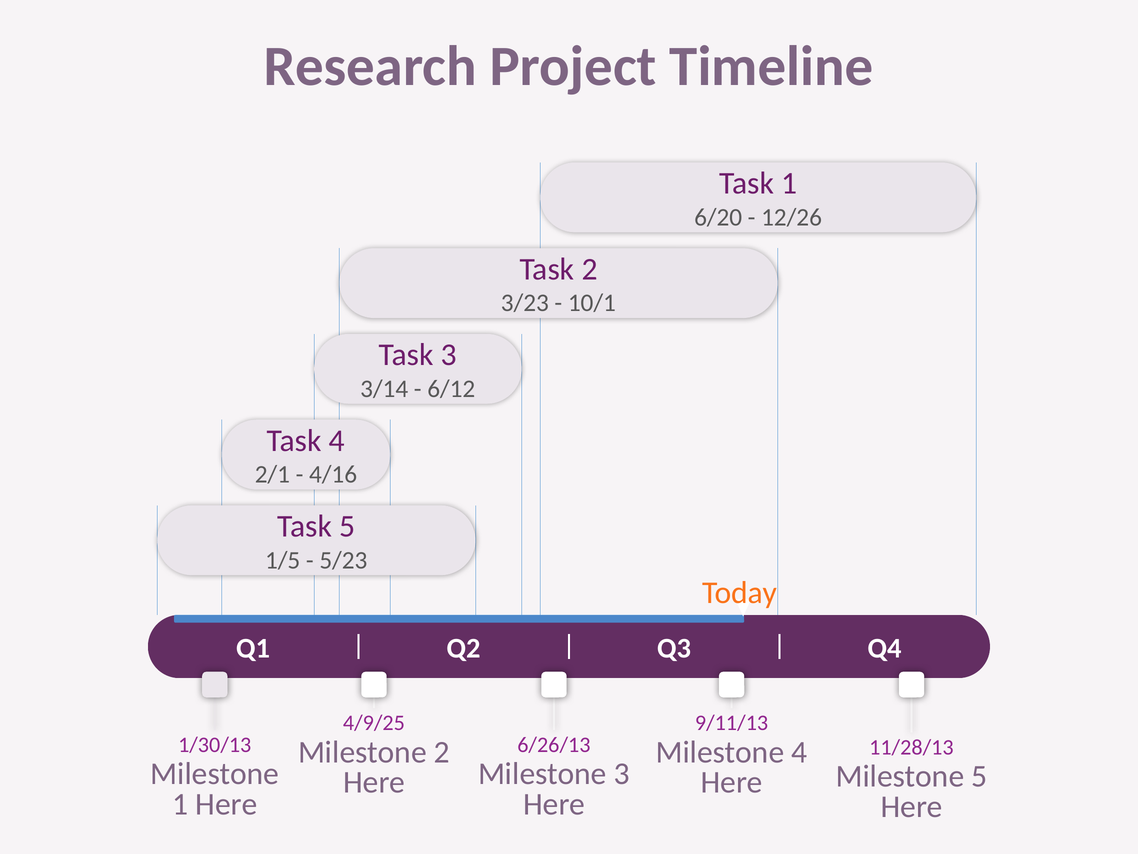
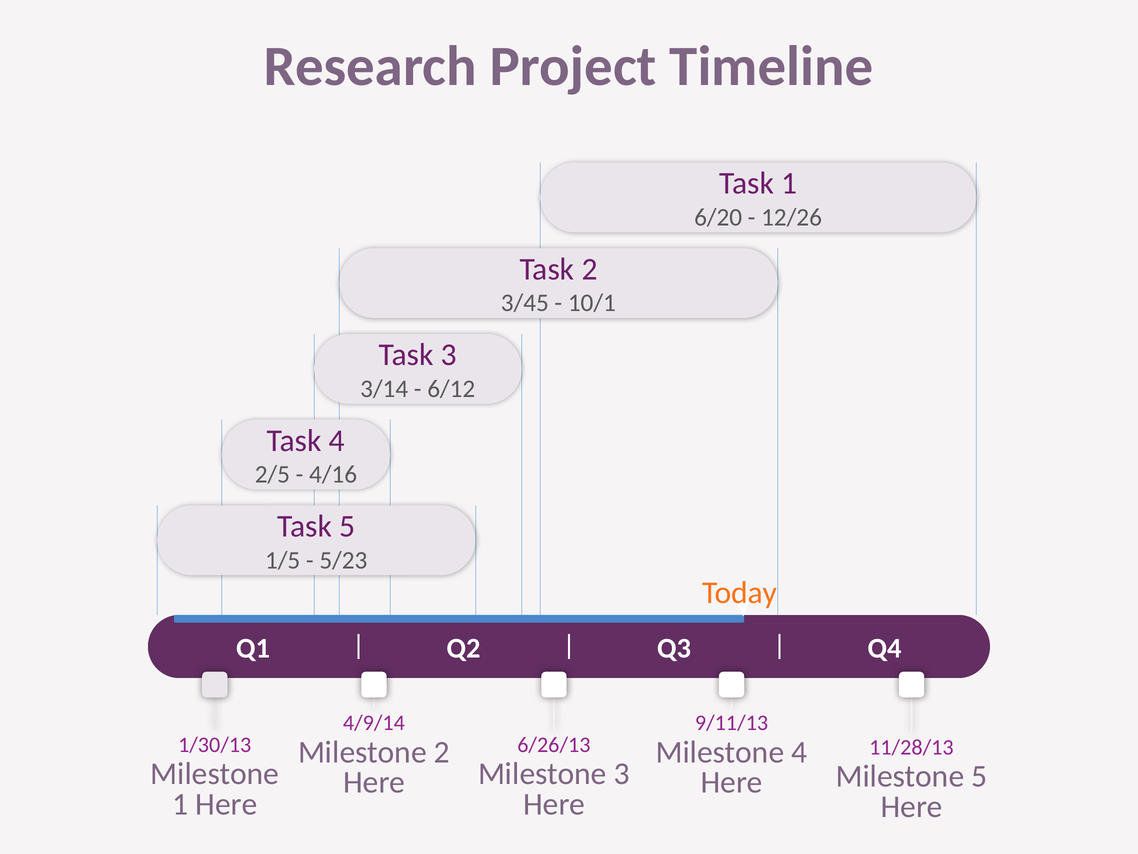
3/23: 3/23 -> 3/45 (525, 303)
2/1: 2/1 -> 2/5 (272, 474)
4/9/25: 4/9/25 -> 4/9/14 (374, 723)
